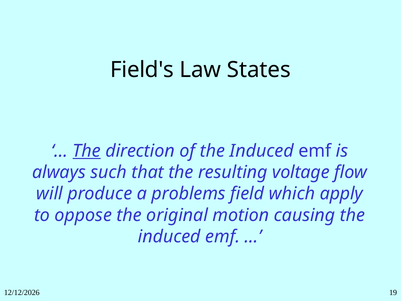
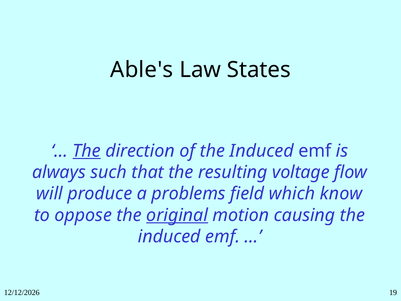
Field's: Field's -> Able's (142, 70)
apply: apply -> know (341, 194)
original underline: none -> present (177, 215)
